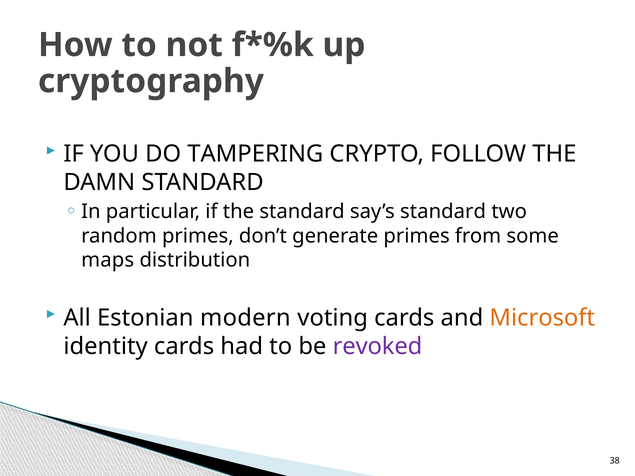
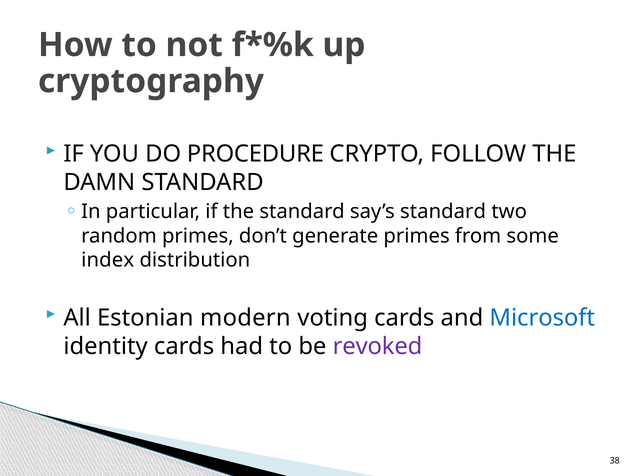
TAMPERING: TAMPERING -> PROCEDURE (255, 154)
maps: maps -> index (108, 260)
Microsoft colour: orange -> blue (542, 318)
